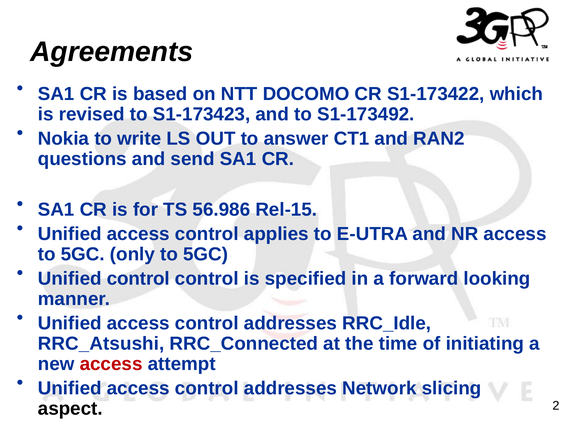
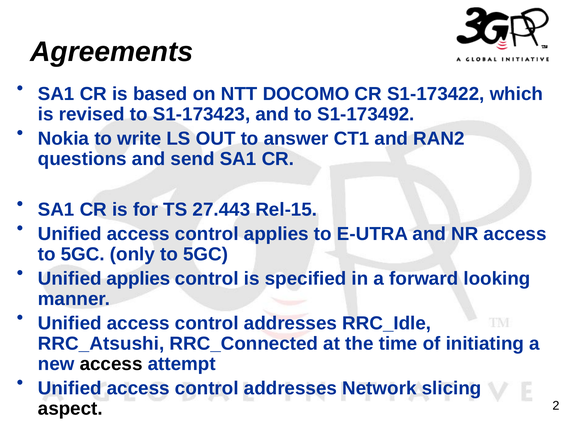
56.986: 56.986 -> 27.443 (221, 210)
Unified control: control -> applies (138, 278)
access colour: red -> black (111, 364)
